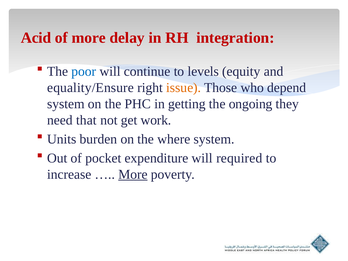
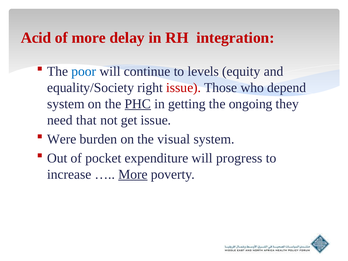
equality/Ensure: equality/Ensure -> equality/Society (91, 88)
issue colour: orange -> red (184, 88)
PHC underline: none -> present (138, 104)
get work: work -> issue (156, 120)
Units: Units -> Were (62, 139)
where: where -> visual (174, 139)
required: required -> progress (239, 158)
